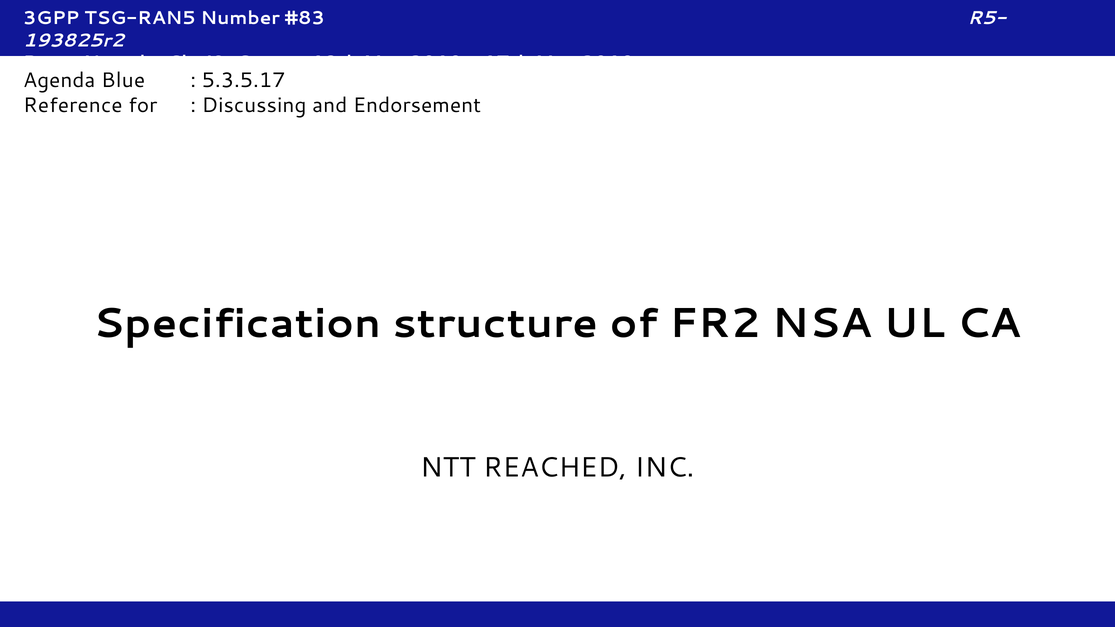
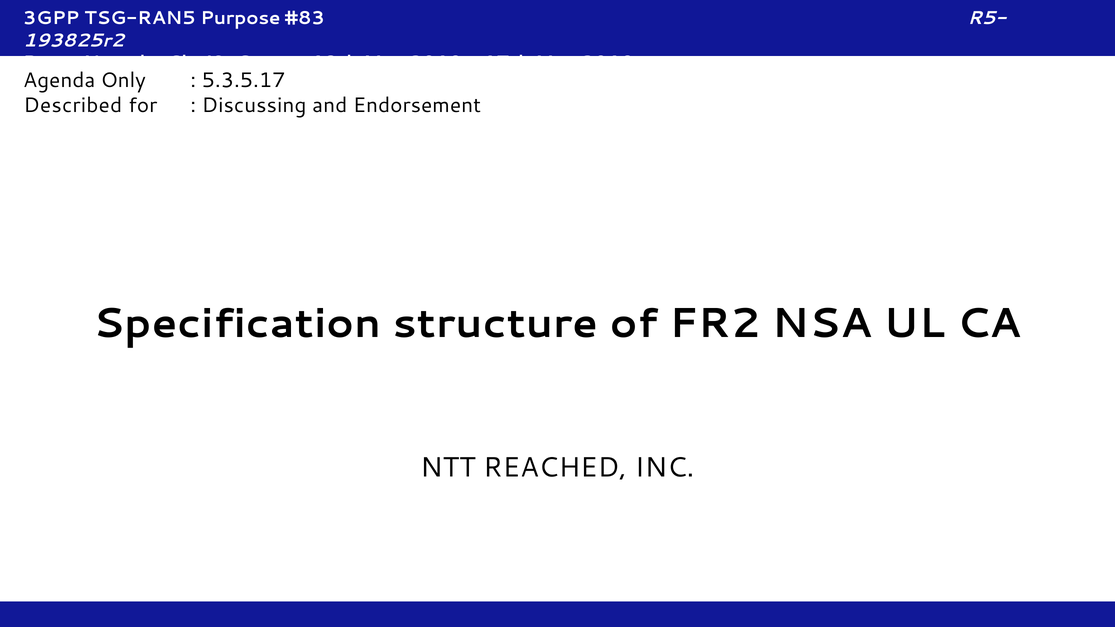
Number: Number -> Purpose (240, 18)
Blue: Blue -> Only (123, 80)
Reference: Reference -> Described (73, 105)
